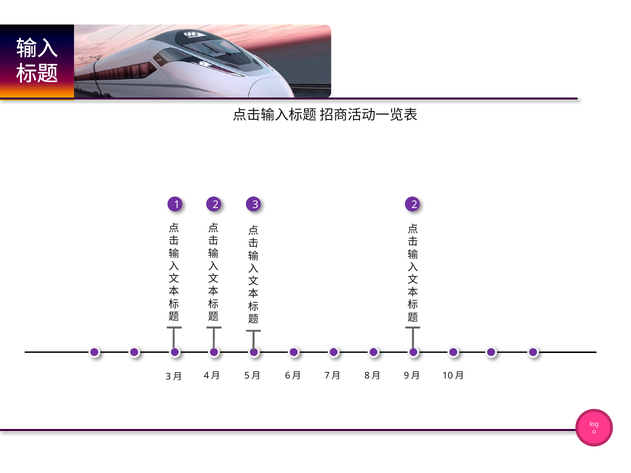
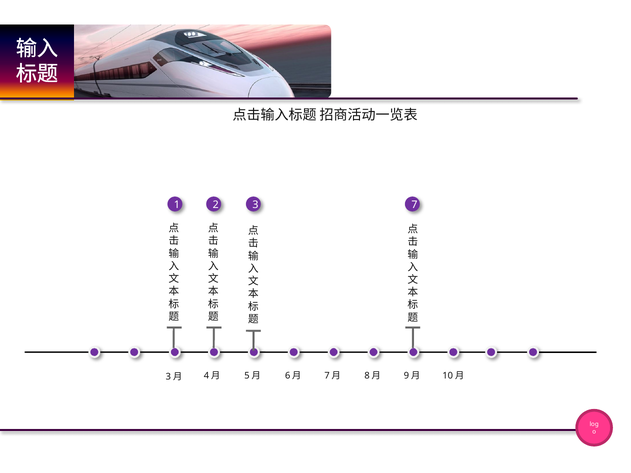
2 2: 2 -> 7 (414, 205)
